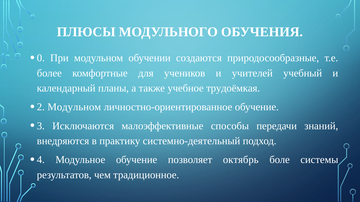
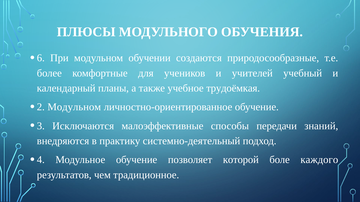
0: 0 -> 6 (41, 58)
октябрь: октябрь -> которой (241, 160)
системы: системы -> каждого (319, 160)
